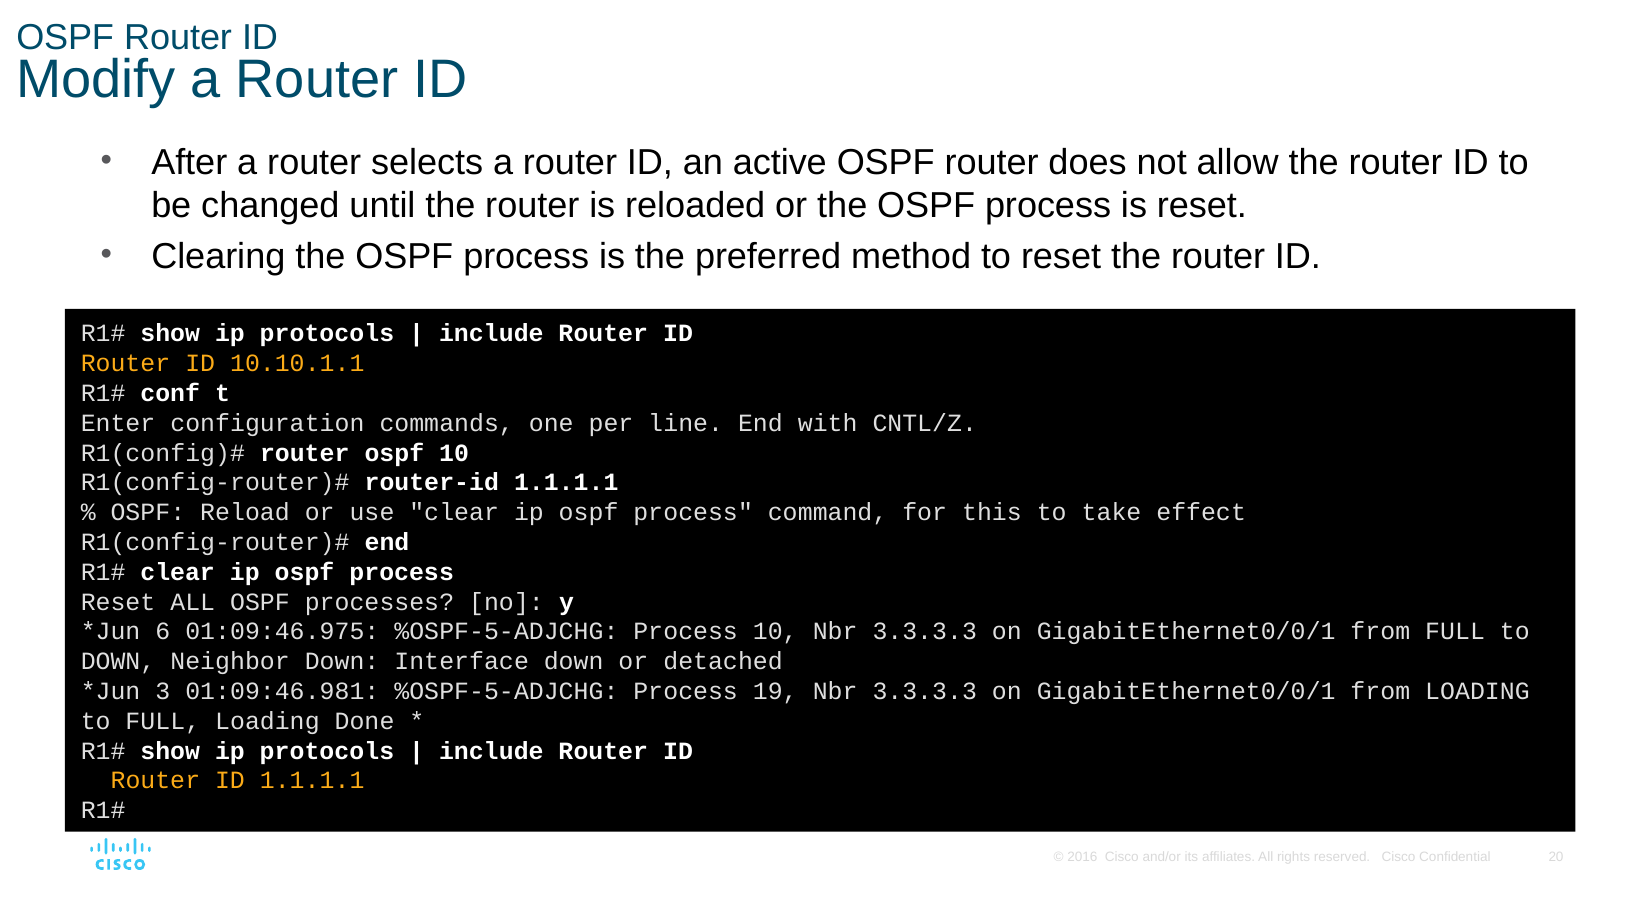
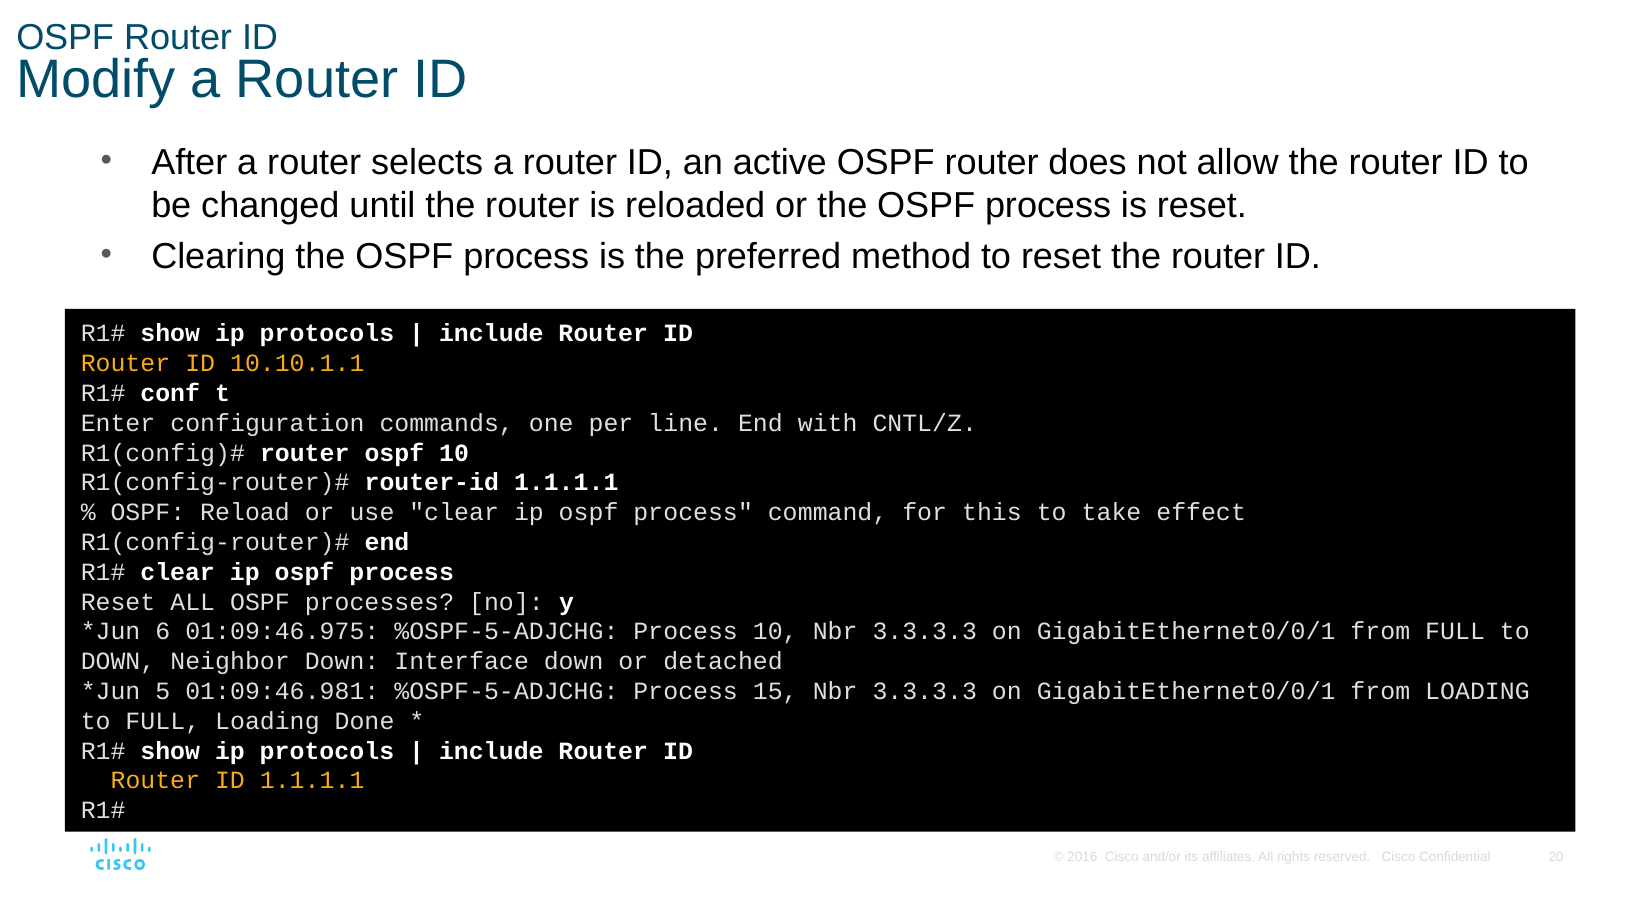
3: 3 -> 5 (163, 691)
19: 19 -> 15 (775, 691)
